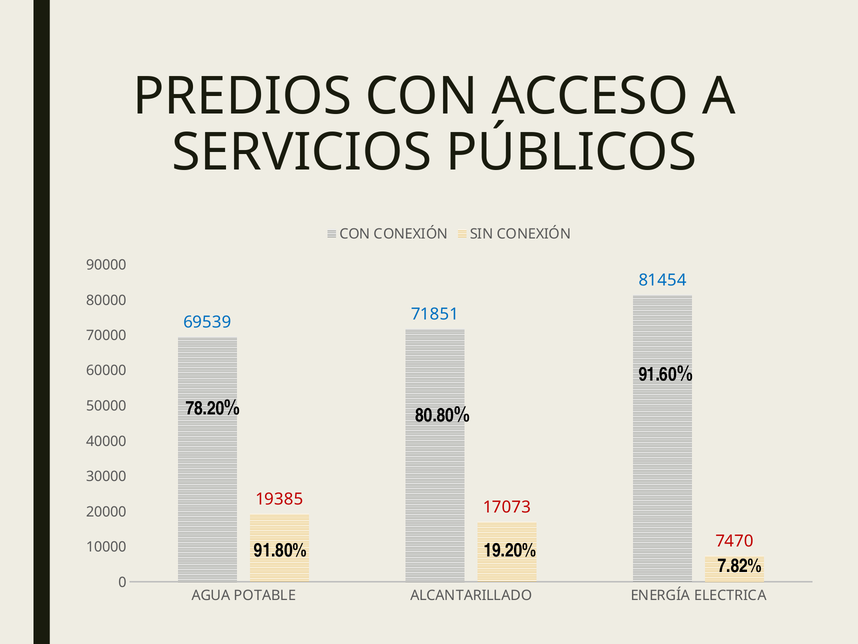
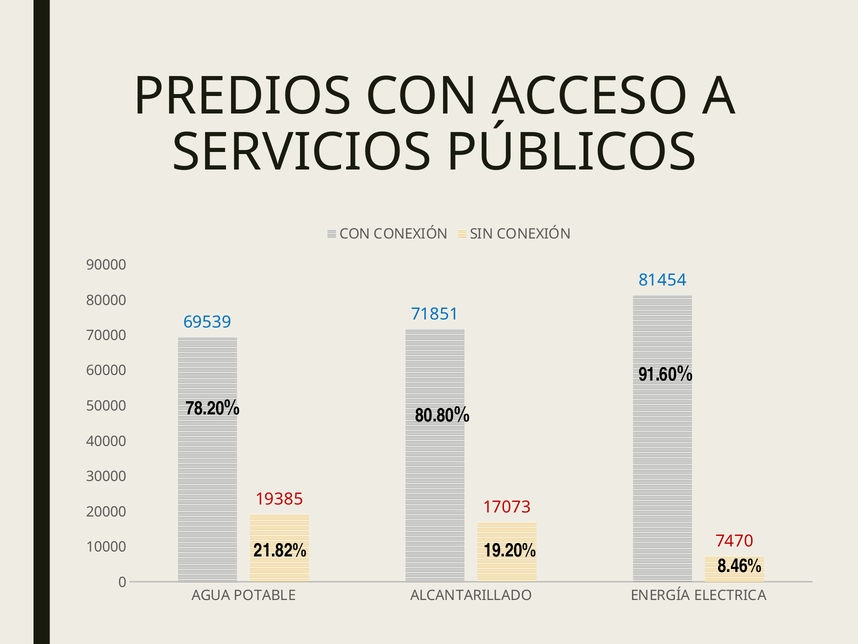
91.80%: 91.80% -> 21.82% (280, 550)
7.82%: 7.82% -> 8.46% (740, 566)
